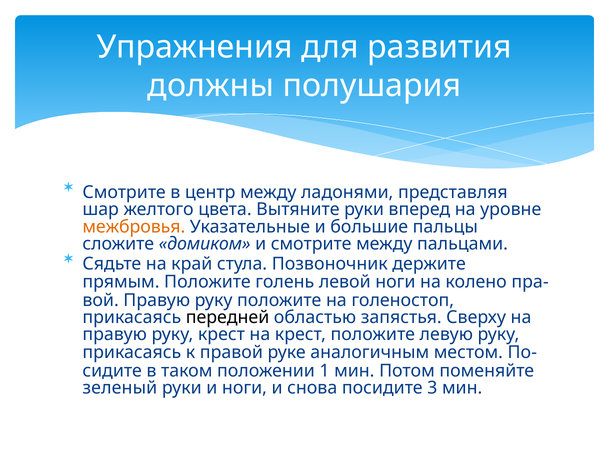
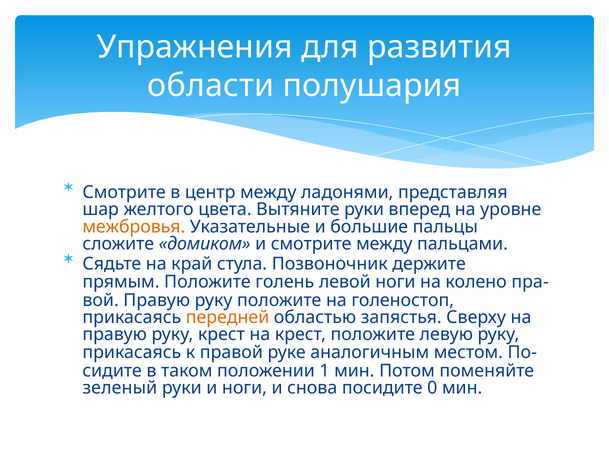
должны: должны -> области (211, 86)
передней colour: black -> orange (228, 317)
3: 3 -> 0 (432, 388)
